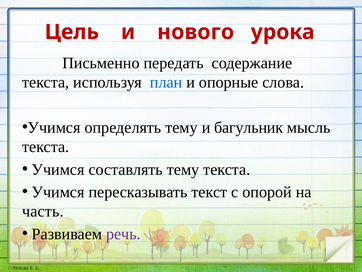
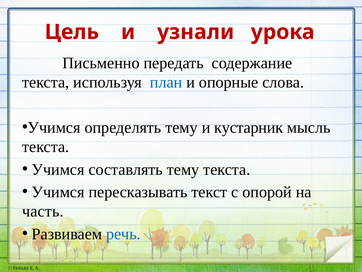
нового: нового -> узнали (196, 32)
багульник: багульник -> кустарник (249, 127)
речь colour: purple -> blue (123, 234)
